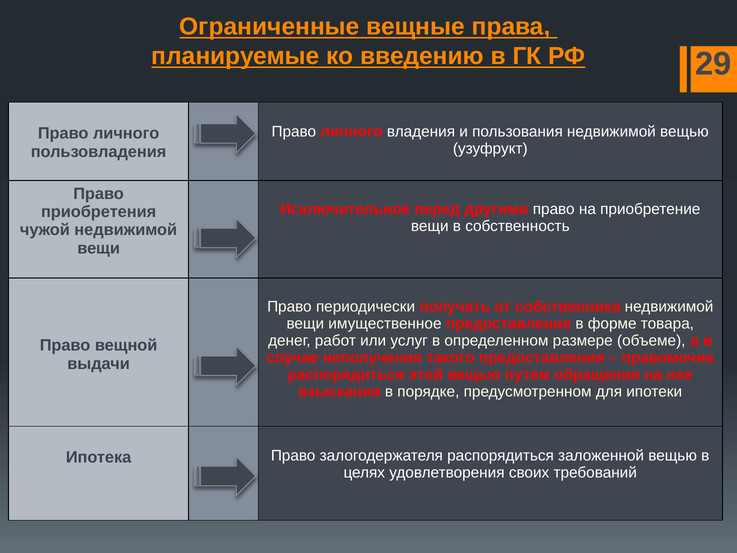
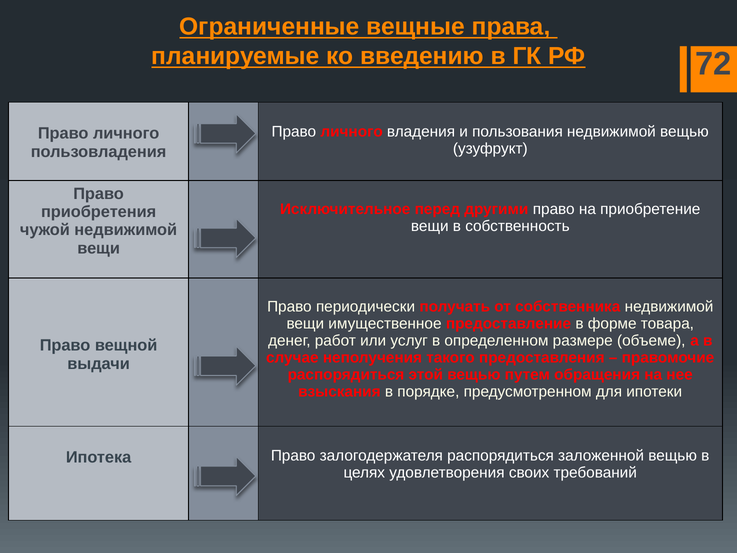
29: 29 -> 72 (713, 64)
